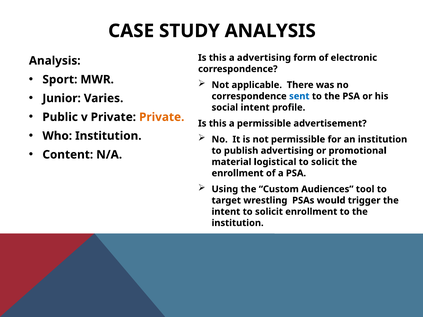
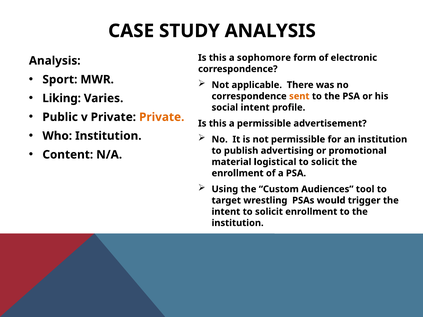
a advertising: advertising -> sophomore (264, 58)
Junior: Junior -> Liking (62, 98)
sent colour: blue -> orange (299, 96)
